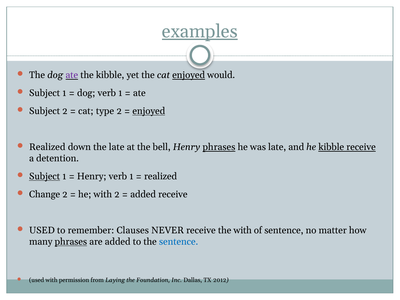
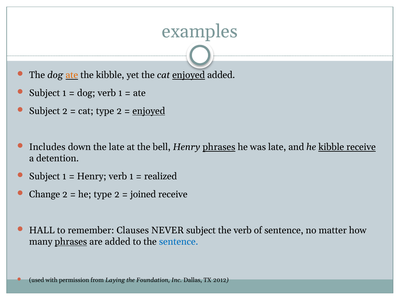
examples underline: present -> none (200, 31)
ate colour: purple -> orange (72, 75)
enjoyed would: would -> added (221, 75)
Realized: Realized -> Includes (47, 147)
Subject underline: present -> none (45, 176)
he with: with -> type (103, 194)
added: added -> joined (143, 194)
USED: USED -> HALL (42, 230)
NEVER receive: receive -> subject (201, 230)
the with: with -> verb (243, 230)
